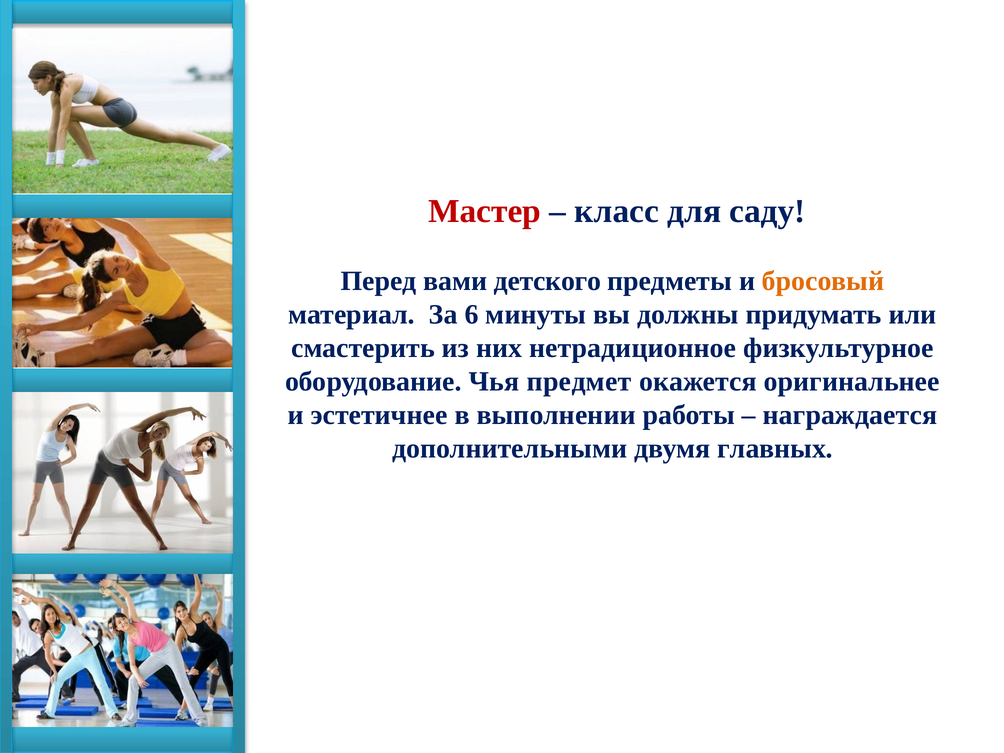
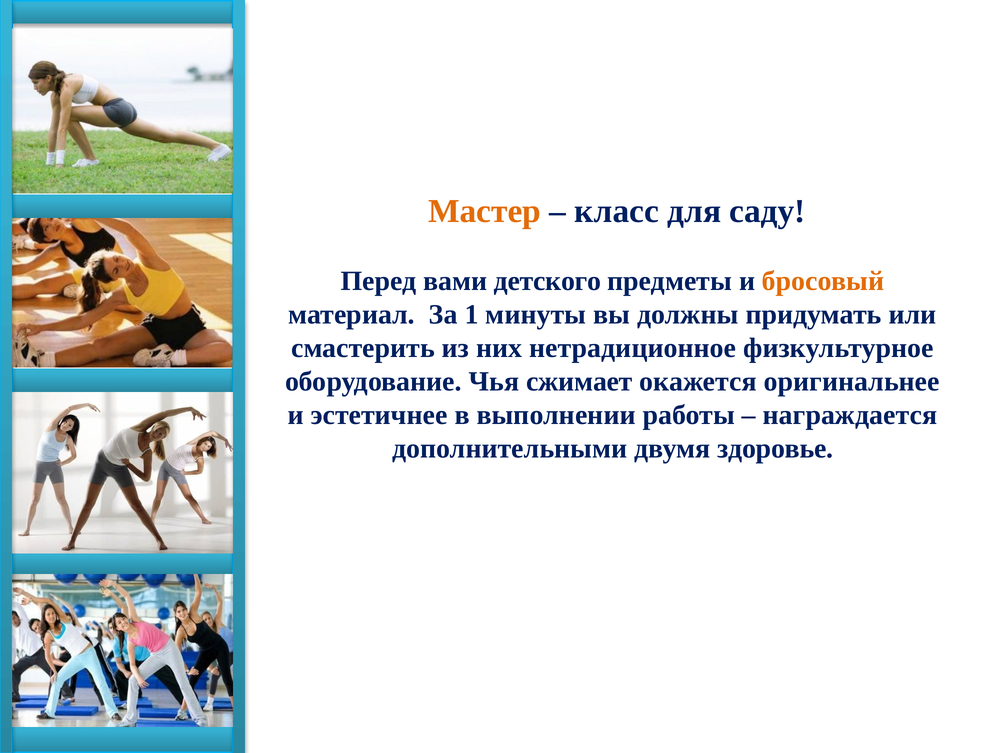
Мастер colour: red -> orange (485, 211)
6: 6 -> 1 (472, 314)
предмет: предмет -> сжимает (579, 381)
главных: главных -> здоровье (775, 448)
